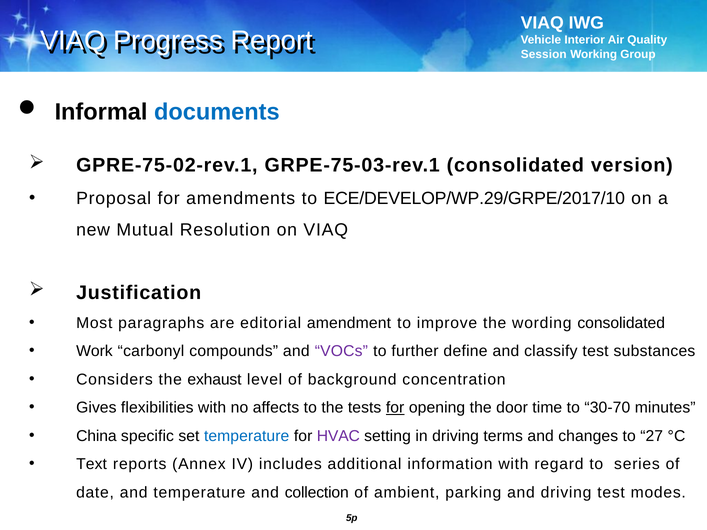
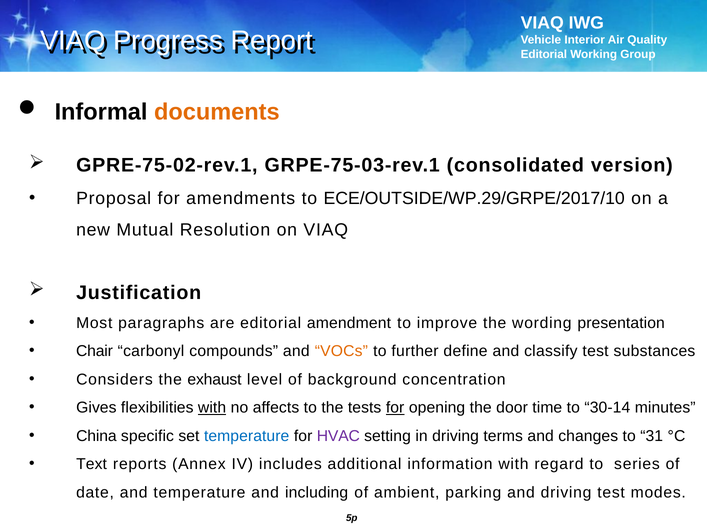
Session: Session -> Editorial (544, 54)
documents colour: blue -> orange (217, 112)
ECE/DEVELOP/WP.29/GRPE/2017/10: ECE/DEVELOP/WP.29/GRPE/2017/10 -> ECE/OUTSIDE/WP.29/GRPE/2017/10 (474, 198)
wording consolidated: consolidated -> presentation (621, 323)
Work: Work -> Chair (94, 351)
VOCs colour: purple -> orange (341, 351)
with underline: none -> present (212, 408)
30-70: 30-70 -> 30-14 (607, 408)
27: 27 -> 31 (652, 436)
collection: collection -> including (317, 493)
